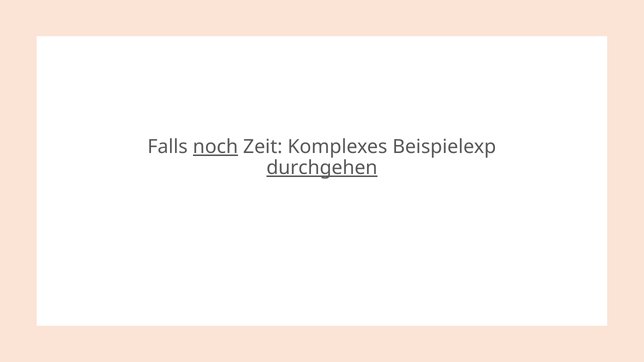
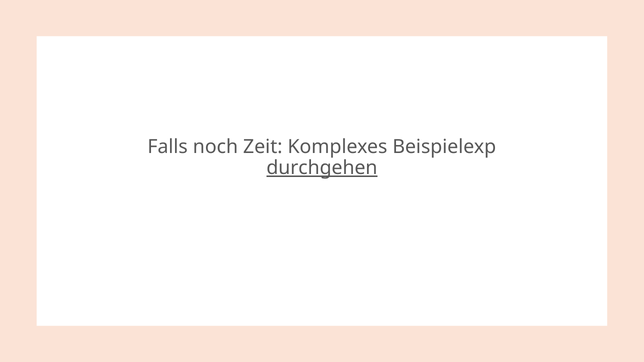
noch underline: present -> none (215, 147)
